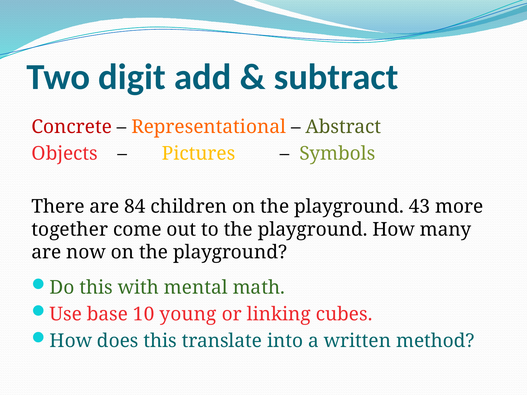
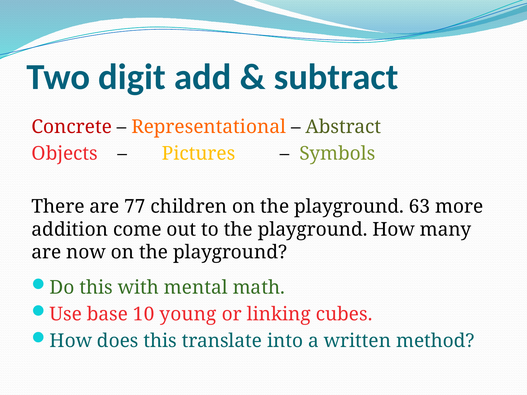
84: 84 -> 77 (135, 207)
43: 43 -> 63 (420, 207)
together: together -> addition (70, 230)
